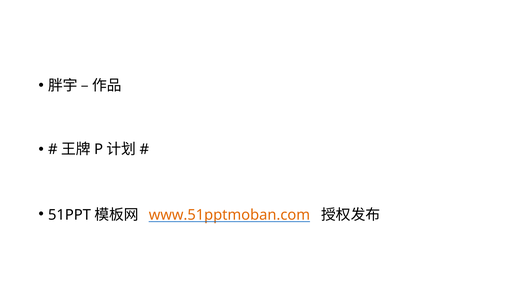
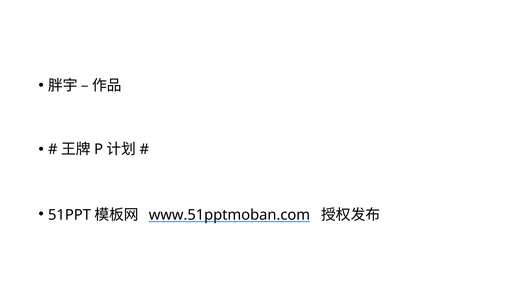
www.51pptmoban.com colour: orange -> black (229, 215)
